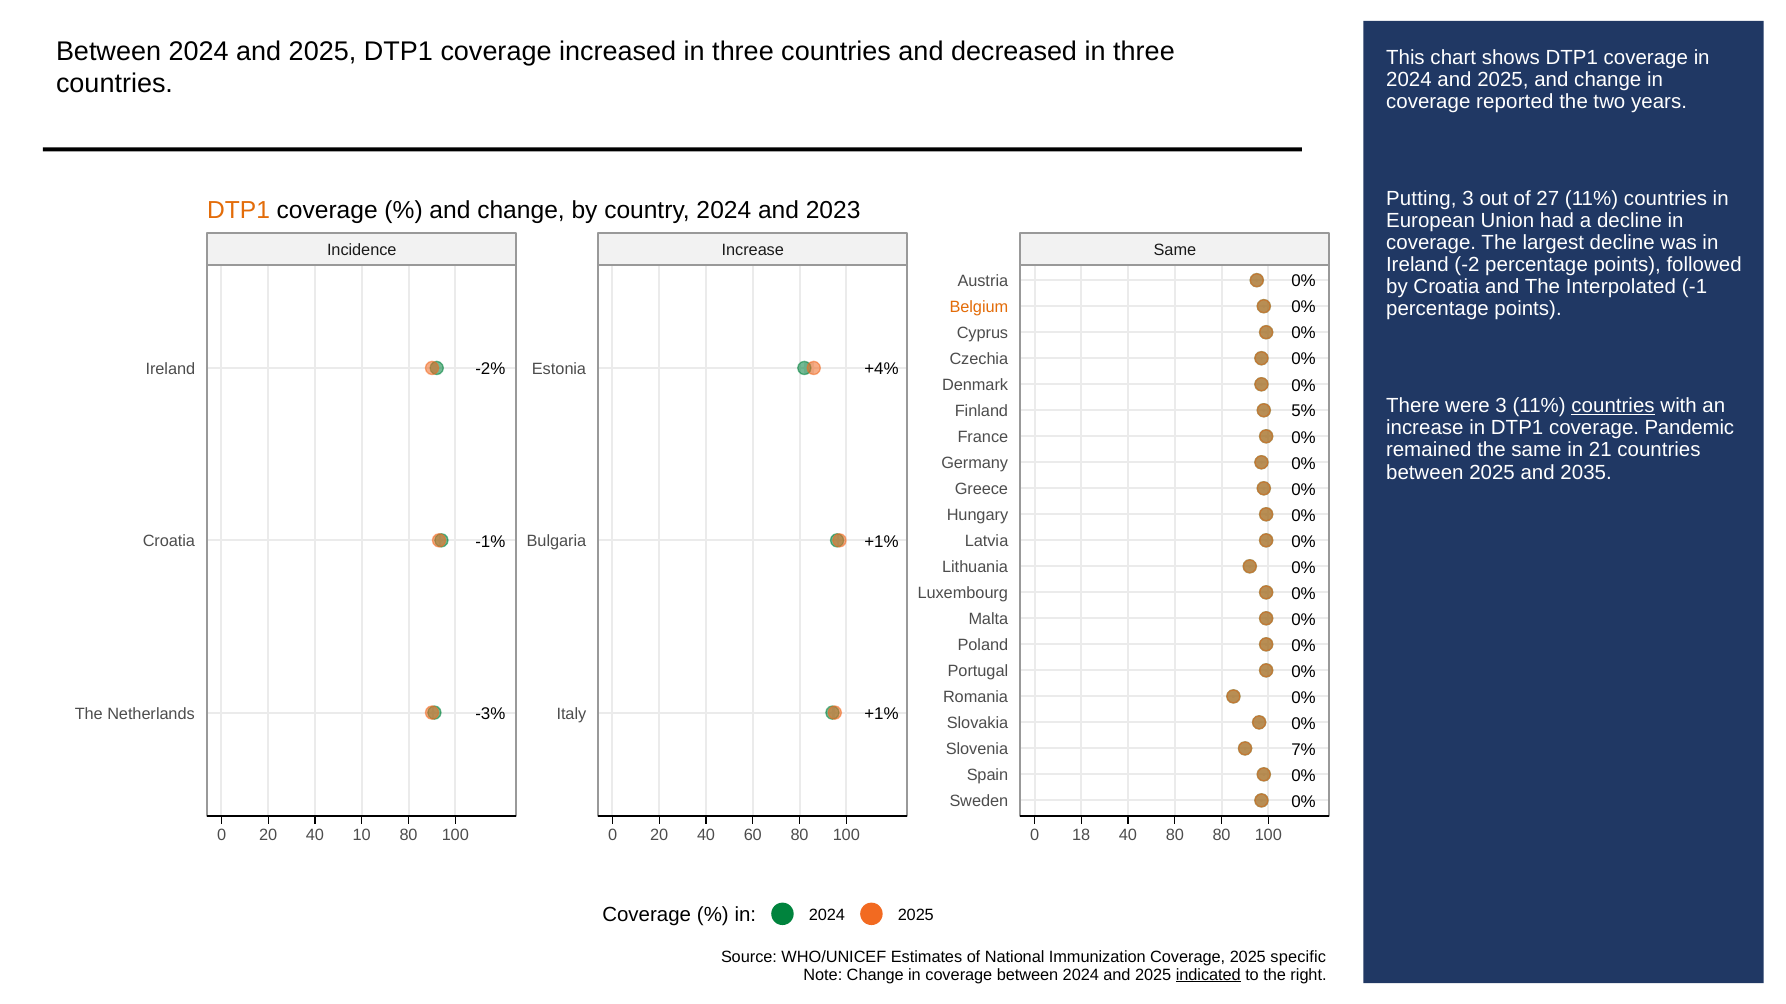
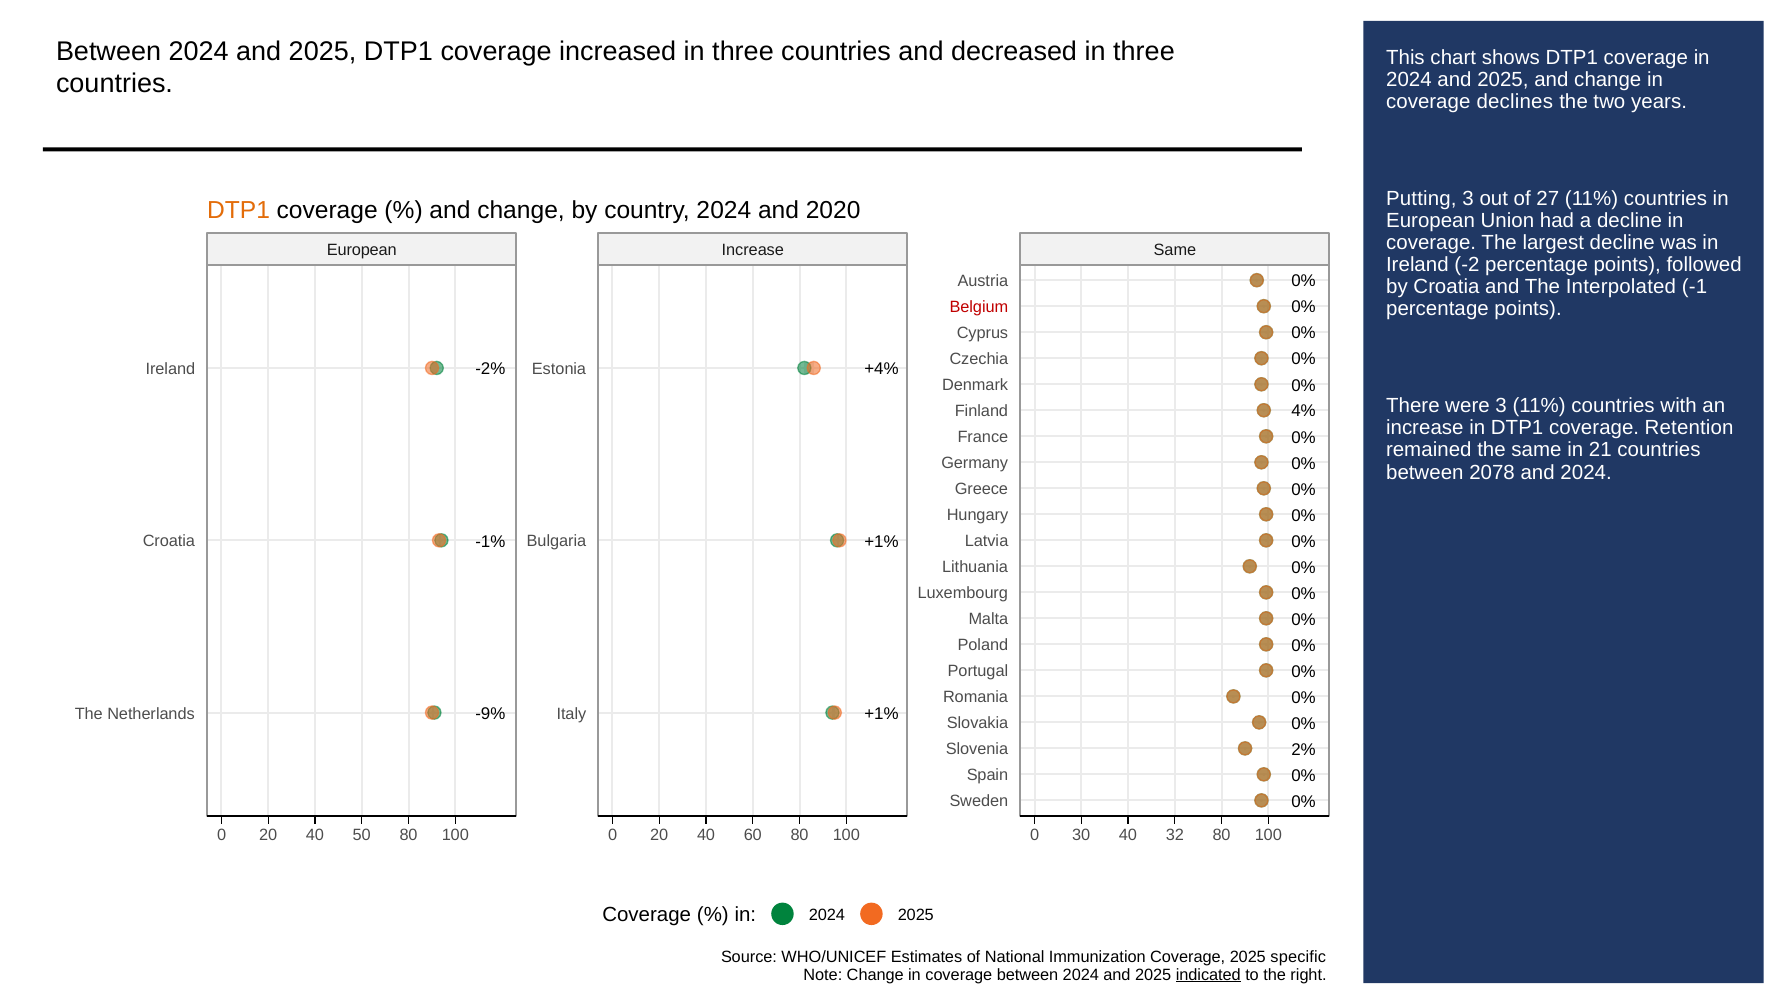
reported: reported -> declines (1515, 102)
2023: 2023 -> 2020 (833, 211)
Incidence: Incidence -> European (362, 250)
Belgium colour: orange -> red (979, 308)
countries underline: present -> none (1613, 406)
5%: 5% -> 4% (1304, 412)
Pandemic: Pandemic -> Retention (1689, 428)
between 2025: 2025 -> 2078 (1492, 473)
and 2035: 2035 -> 2024 (1586, 473)
-3%: -3% -> -9% (490, 714)
7%: 7% -> 2% (1304, 750)
10: 10 -> 50 (362, 835)
18: 18 -> 30 (1081, 835)
40 80: 80 -> 32 (1175, 835)
